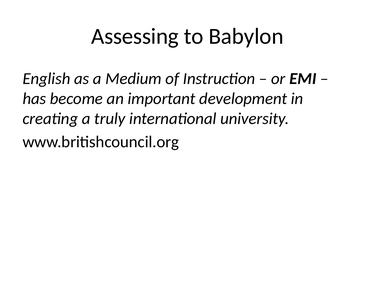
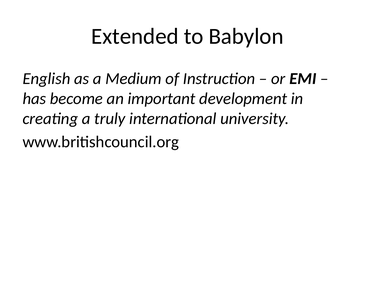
Assessing: Assessing -> Extended (135, 36)
